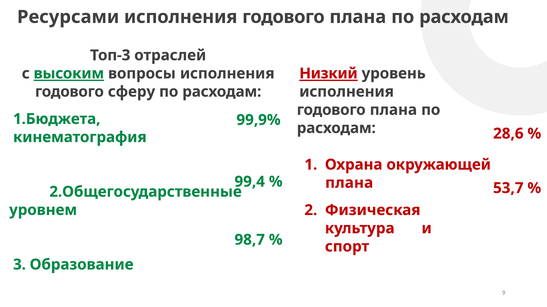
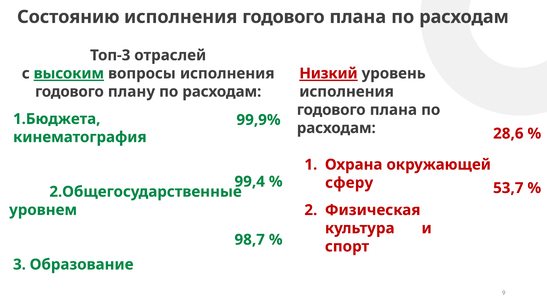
Ресурсами: Ресурсами -> Состоянию (68, 17)
сферу: сферу -> плану (131, 92)
плана: плана -> сферу (349, 183)
